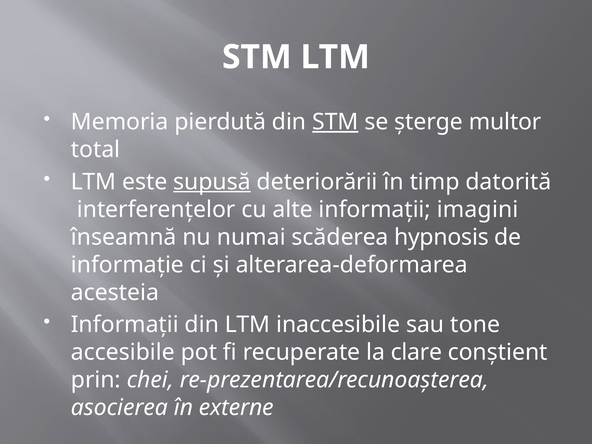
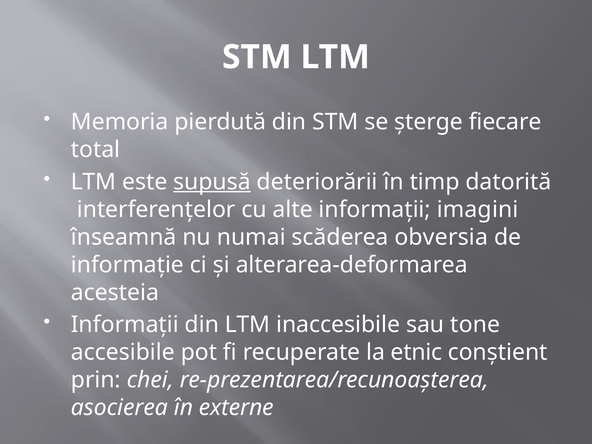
STM underline: present -> none (335, 122)
multor: multor -> fiecare (505, 122)
hypnosis: hypnosis -> obversia (441, 237)
clare: clare -> etnic (416, 352)
